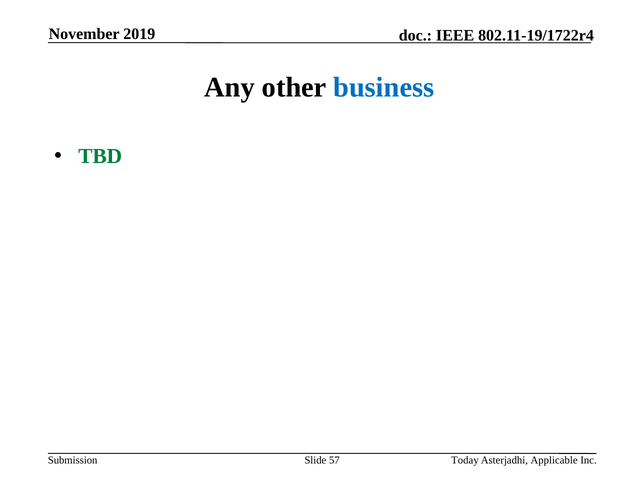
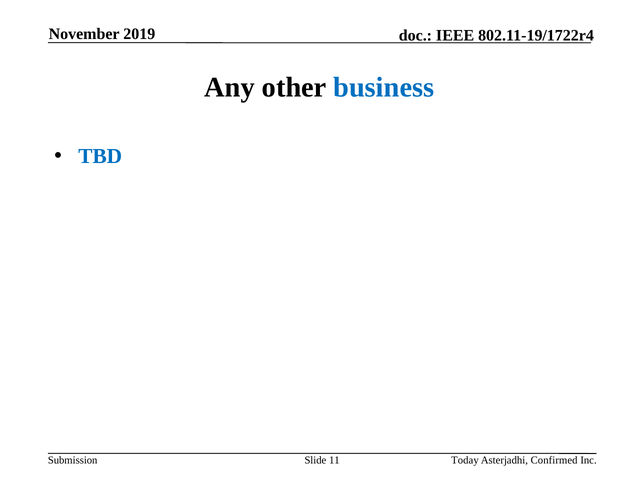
TBD colour: green -> blue (100, 156)
57: 57 -> 11 (334, 460)
Applicable: Applicable -> Confirmed (554, 460)
